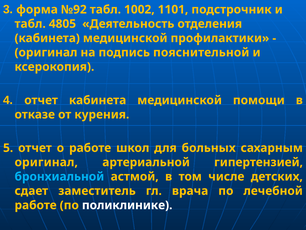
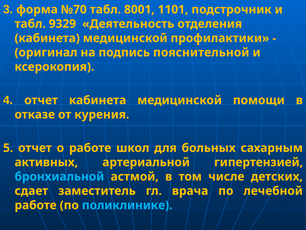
№92: №92 -> №70 (74, 10)
1002: 1002 -> 8001 (139, 10)
4805: 4805 -> 9329 (62, 24)
оригинал: оригинал -> активных (46, 162)
поликлинике colour: white -> light blue (127, 205)
